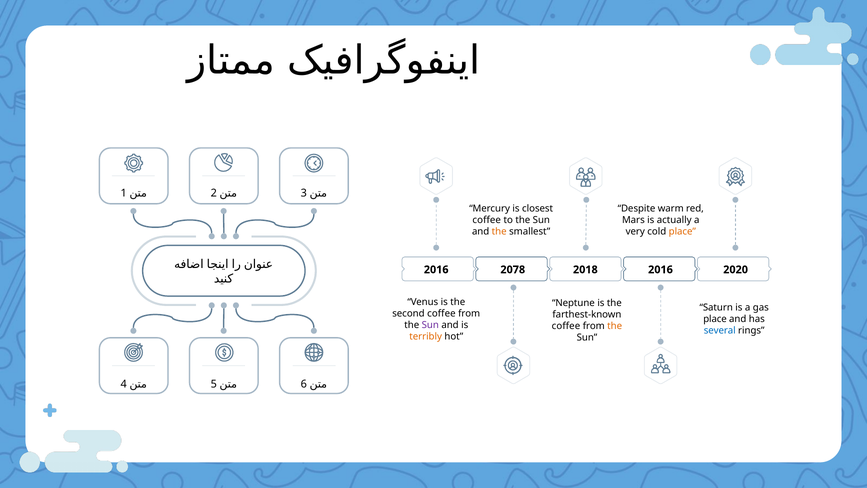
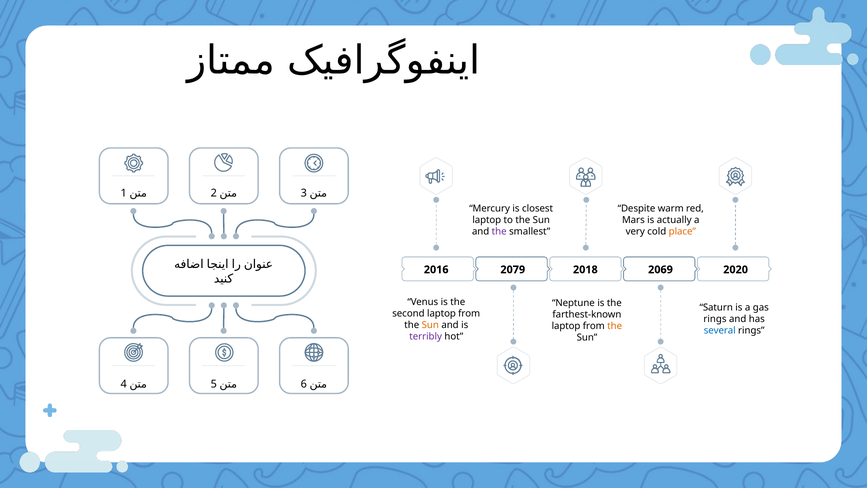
coffee: coffee -> laptop (487, 220)
the colour: orange -> purple (499, 231)
2078: 2078 -> 2079 (513, 270)
2018 2016: 2016 -> 2069 (660, 270)
second coffee: coffee -> laptop (441, 313)
place: place -> rings (715, 319)
Sun colour: purple -> orange (430, 325)
coffee: coffee -> laptop (566, 326)
terribly colour: orange -> purple (426, 336)
